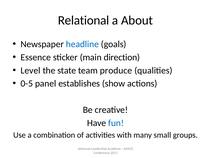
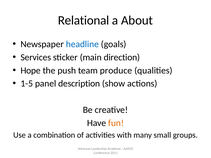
Essence: Essence -> Services (36, 57)
Level: Level -> Hope (31, 71)
state: state -> push (67, 71)
0-5: 0-5 -> 1-5 (27, 84)
establishes: establishes -> description (79, 84)
fun colour: blue -> orange (116, 123)
